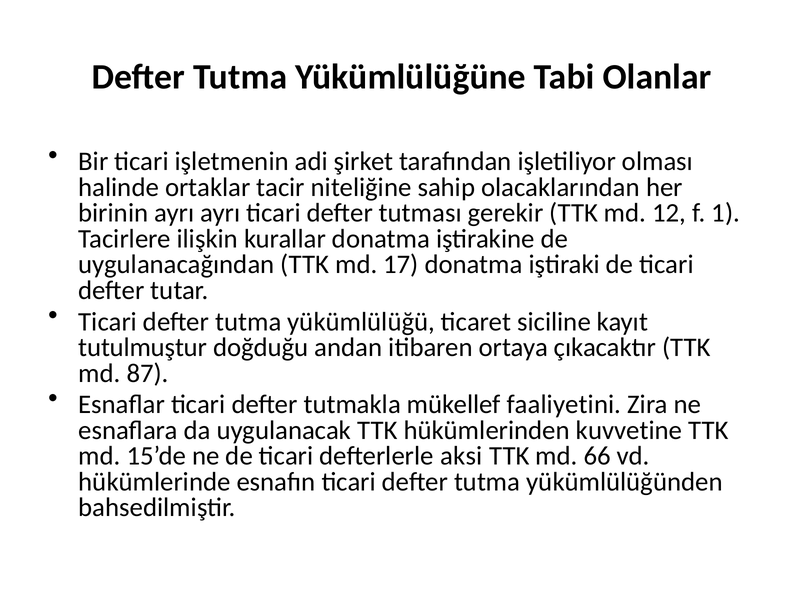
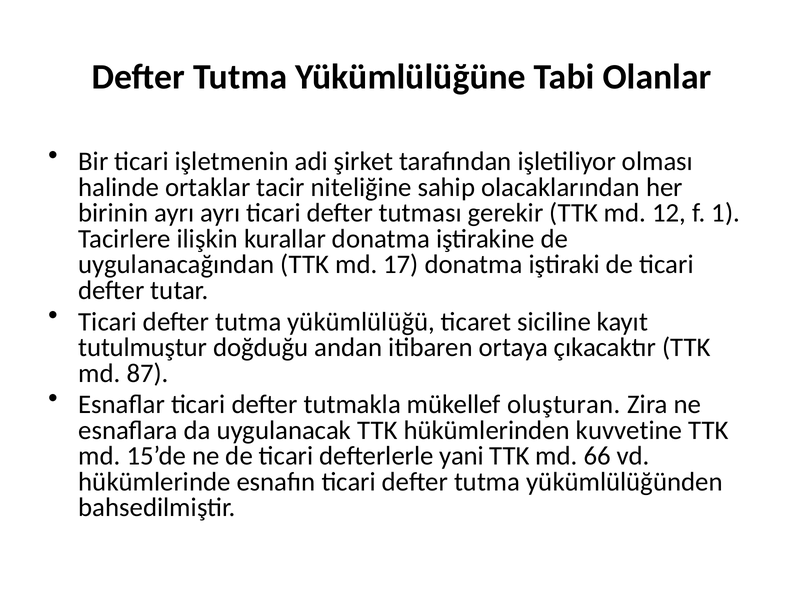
faaliyetini: faaliyetini -> oluşturan (564, 405)
aksi: aksi -> yani (462, 456)
